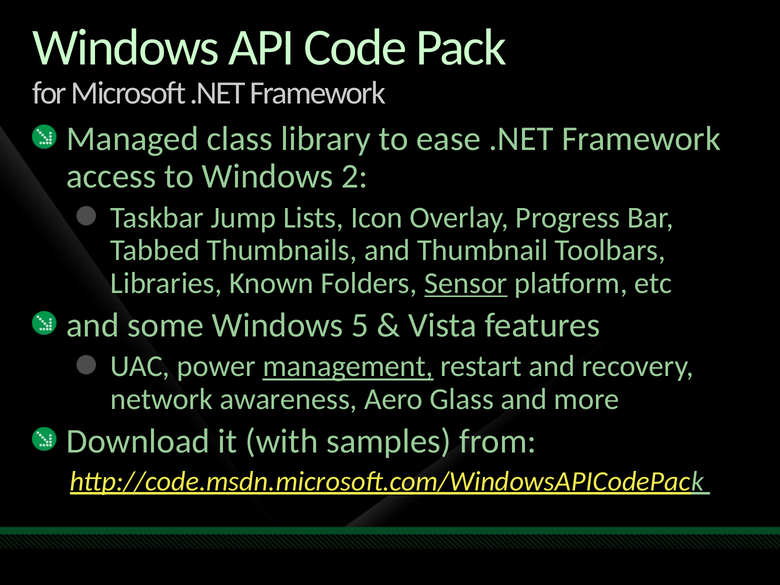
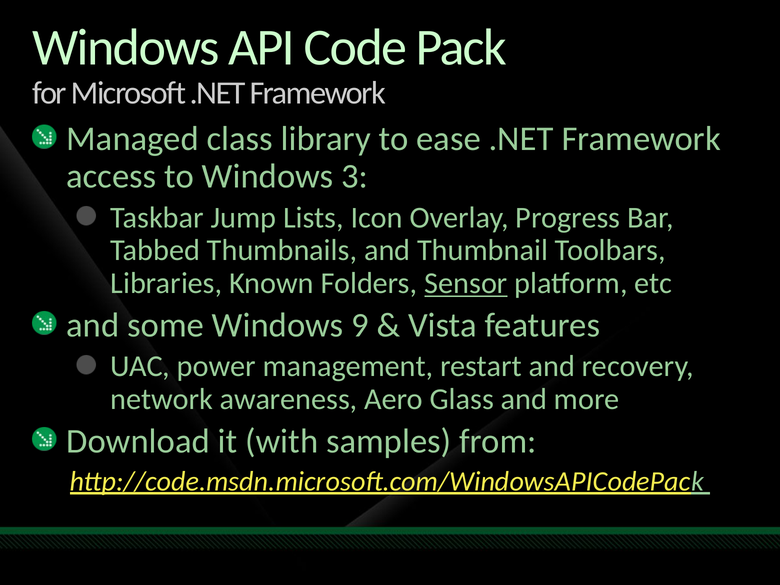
2: 2 -> 3 (355, 176)
5: 5 -> 9 (360, 325)
management underline: present -> none (348, 366)
